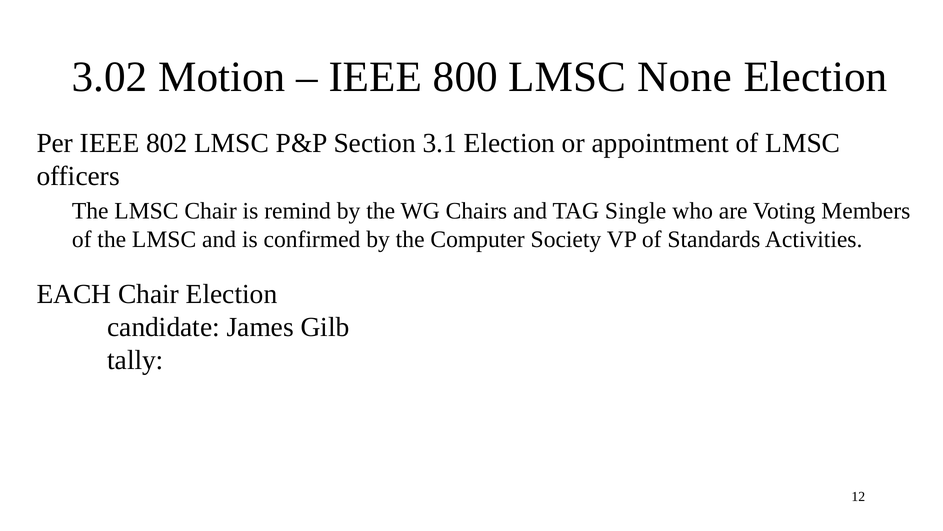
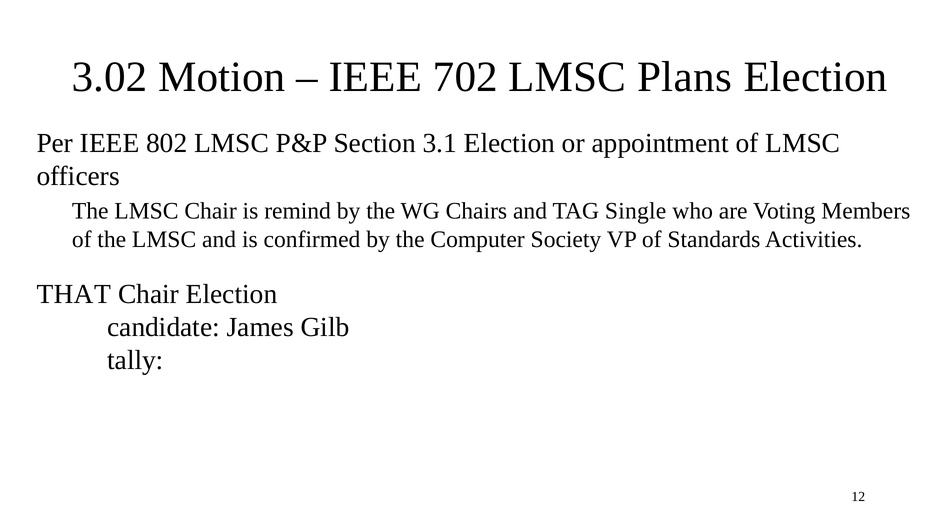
800: 800 -> 702 (465, 77)
None: None -> Plans (685, 77)
EACH: EACH -> THAT (74, 294)
